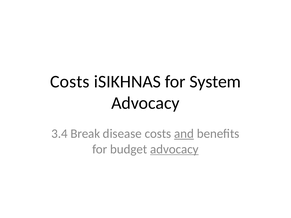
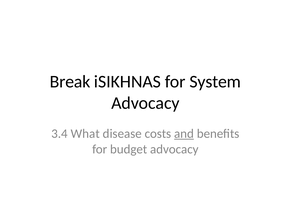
Costs: Costs -> Break (70, 82)
Break: Break -> What (85, 134)
advocacy underline: present -> none (174, 149)
